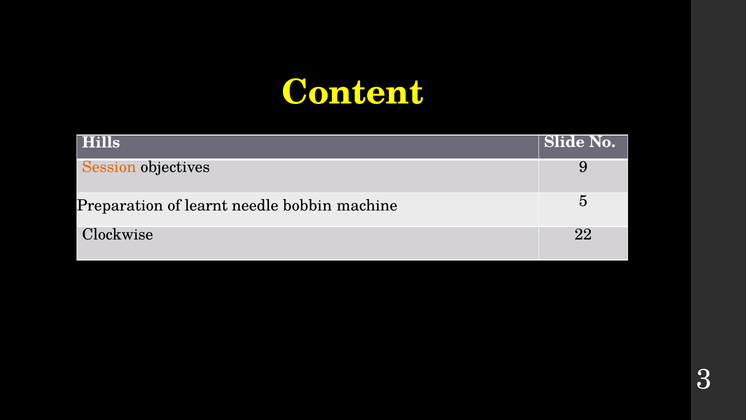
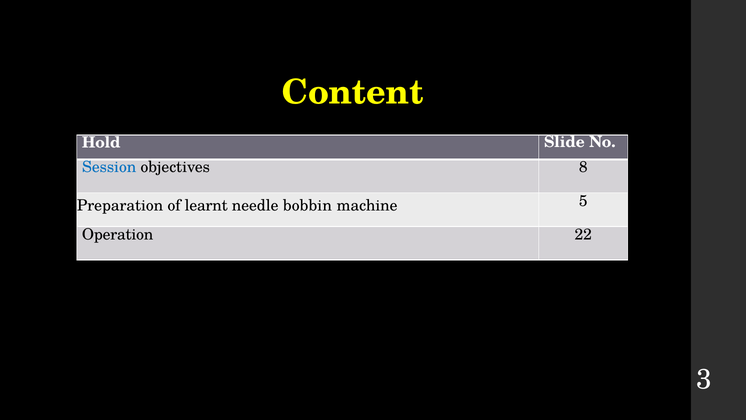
Hills: Hills -> Hold (101, 142)
Session colour: orange -> blue (109, 167)
9: 9 -> 8 (583, 167)
Clockwise: Clockwise -> Operation (118, 234)
